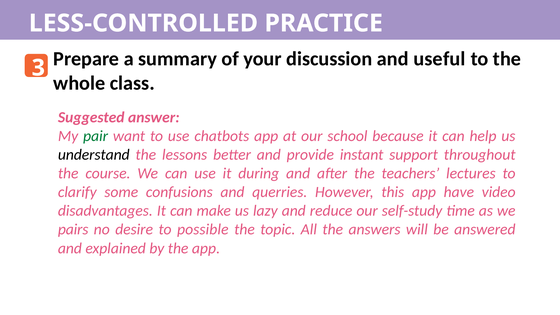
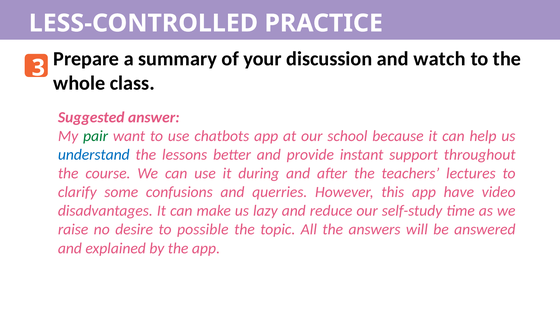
useful: useful -> watch (439, 59)
understand colour: black -> blue (94, 155)
pairs: pairs -> raise (73, 230)
